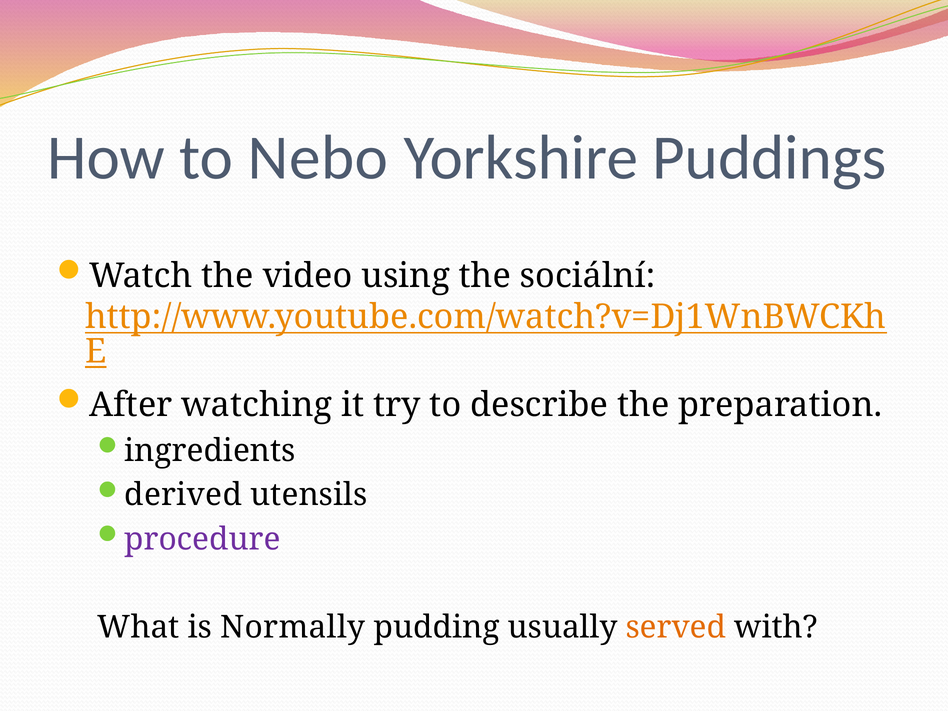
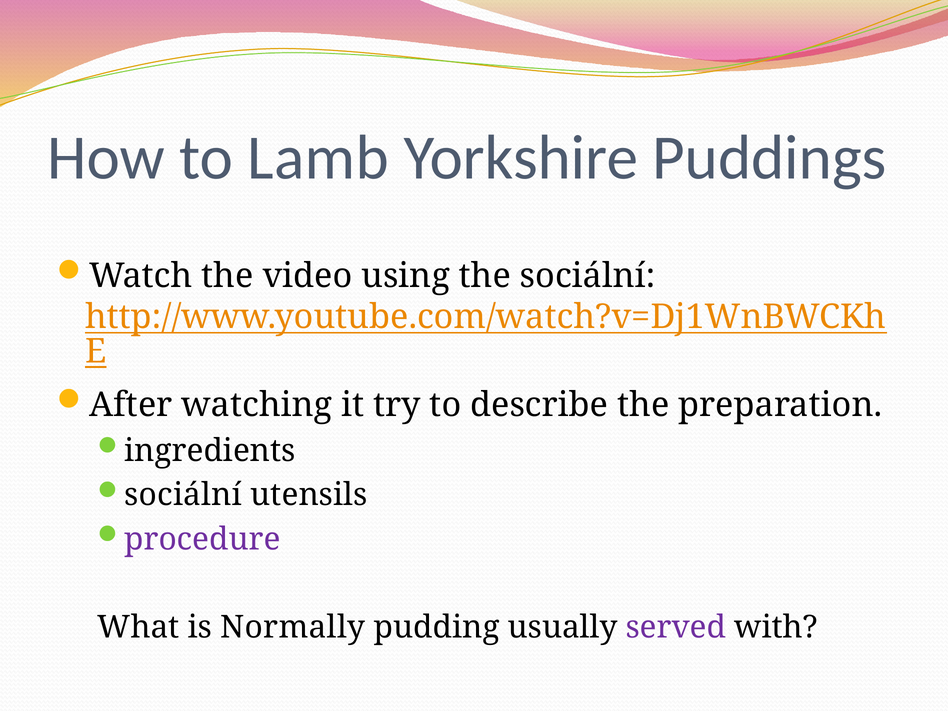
Nebo: Nebo -> Lamb (318, 158)
derived: derived -> sociální (183, 495)
served colour: orange -> purple (676, 628)
